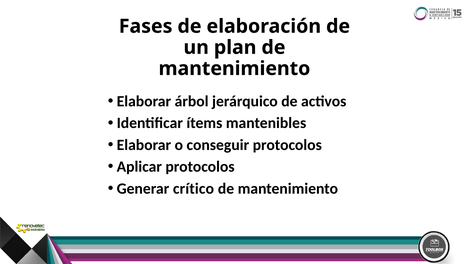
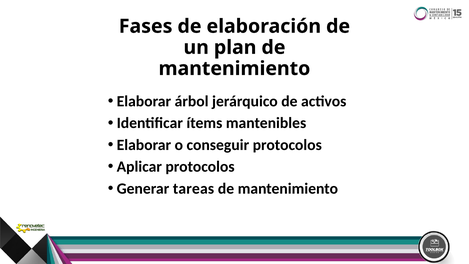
crítico: crítico -> tareas (193, 188)
